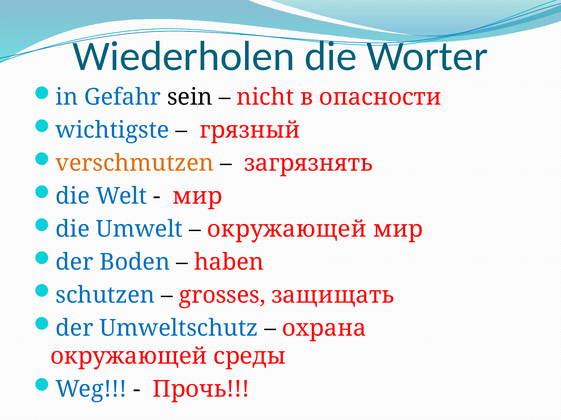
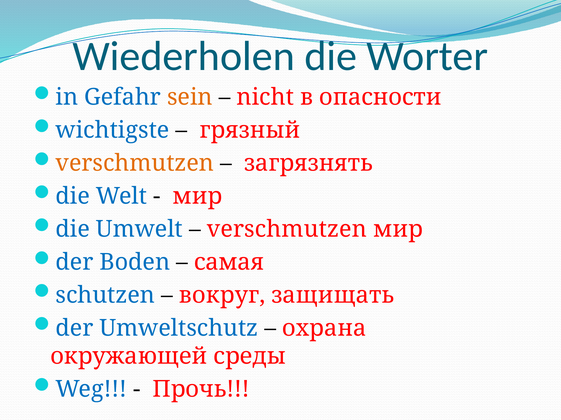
sein colour: black -> orange (190, 97)
окружающей: окружающей -> verschmutzen (287, 229)
haben: haben -> самая (229, 263)
grosses: grosses -> вокруг (222, 296)
